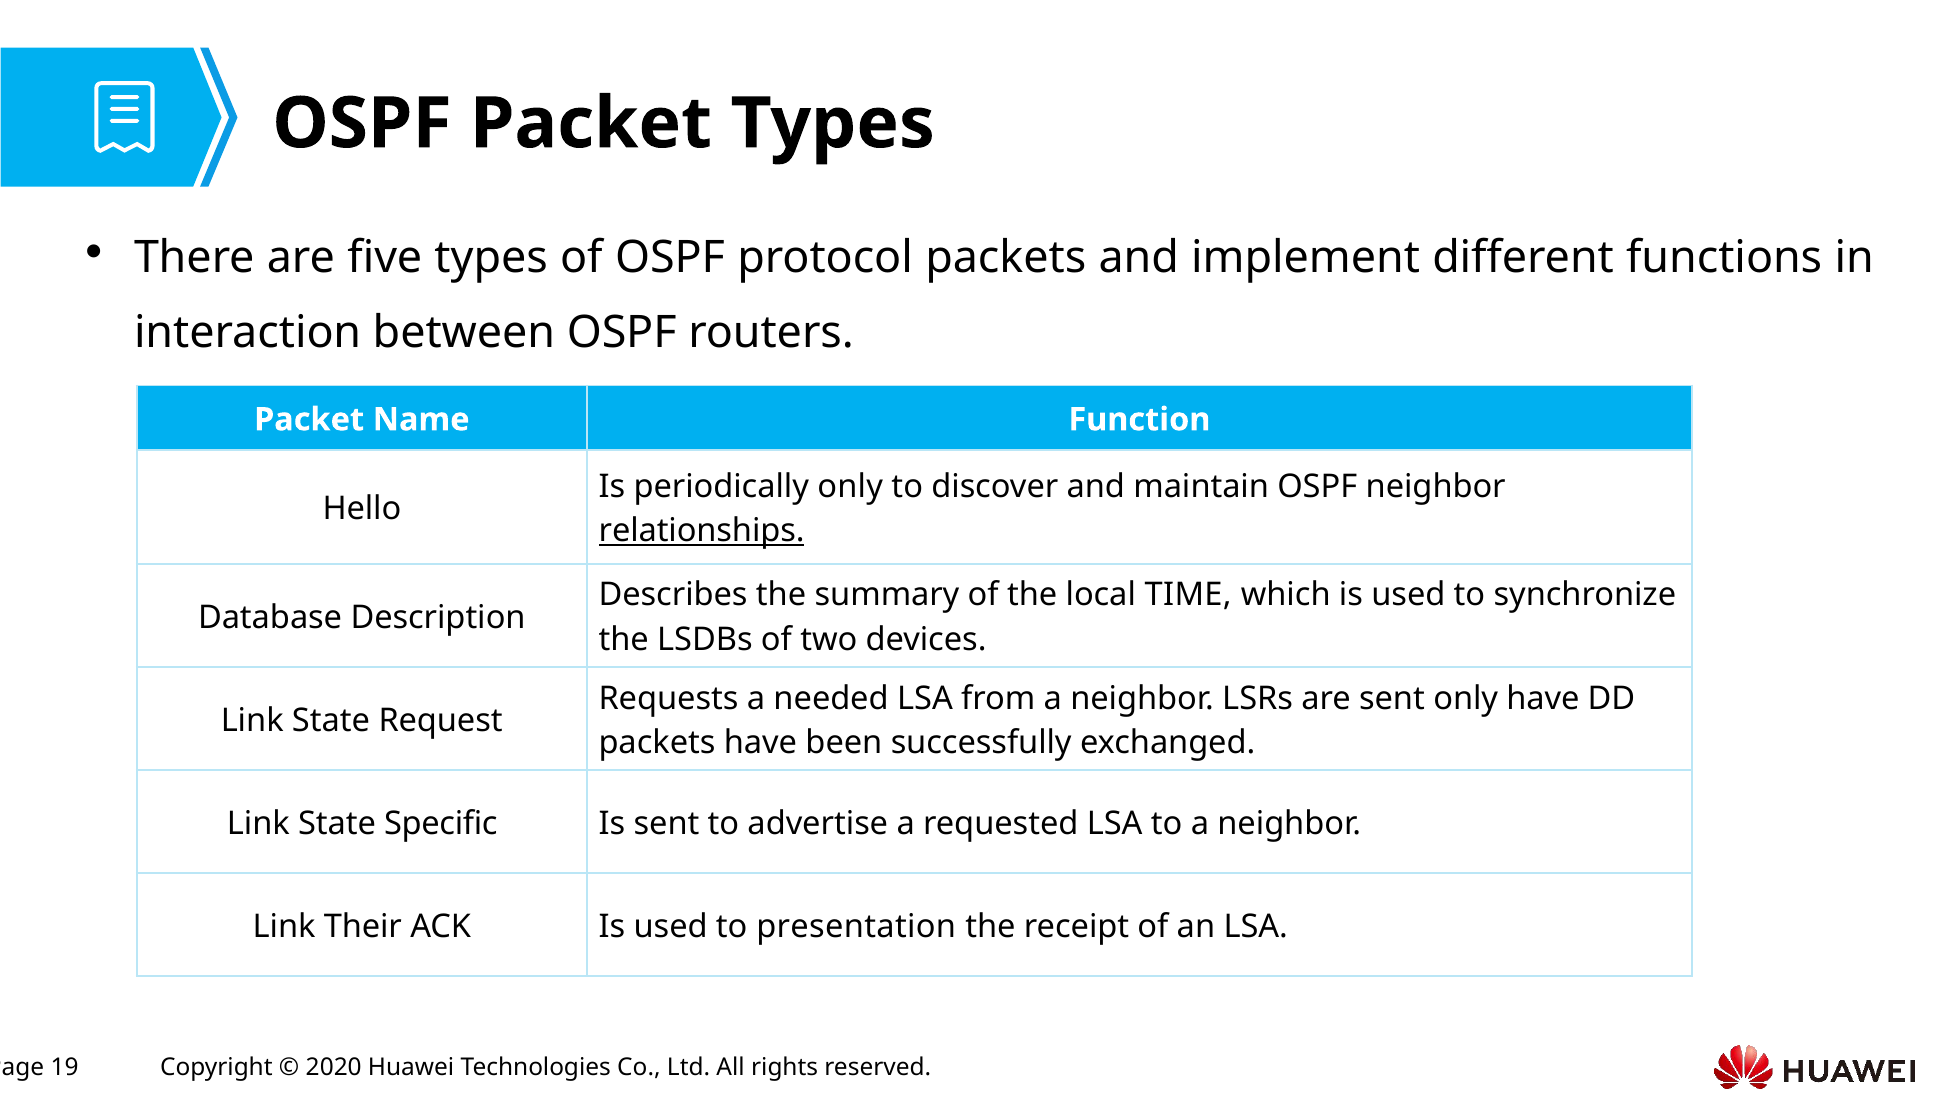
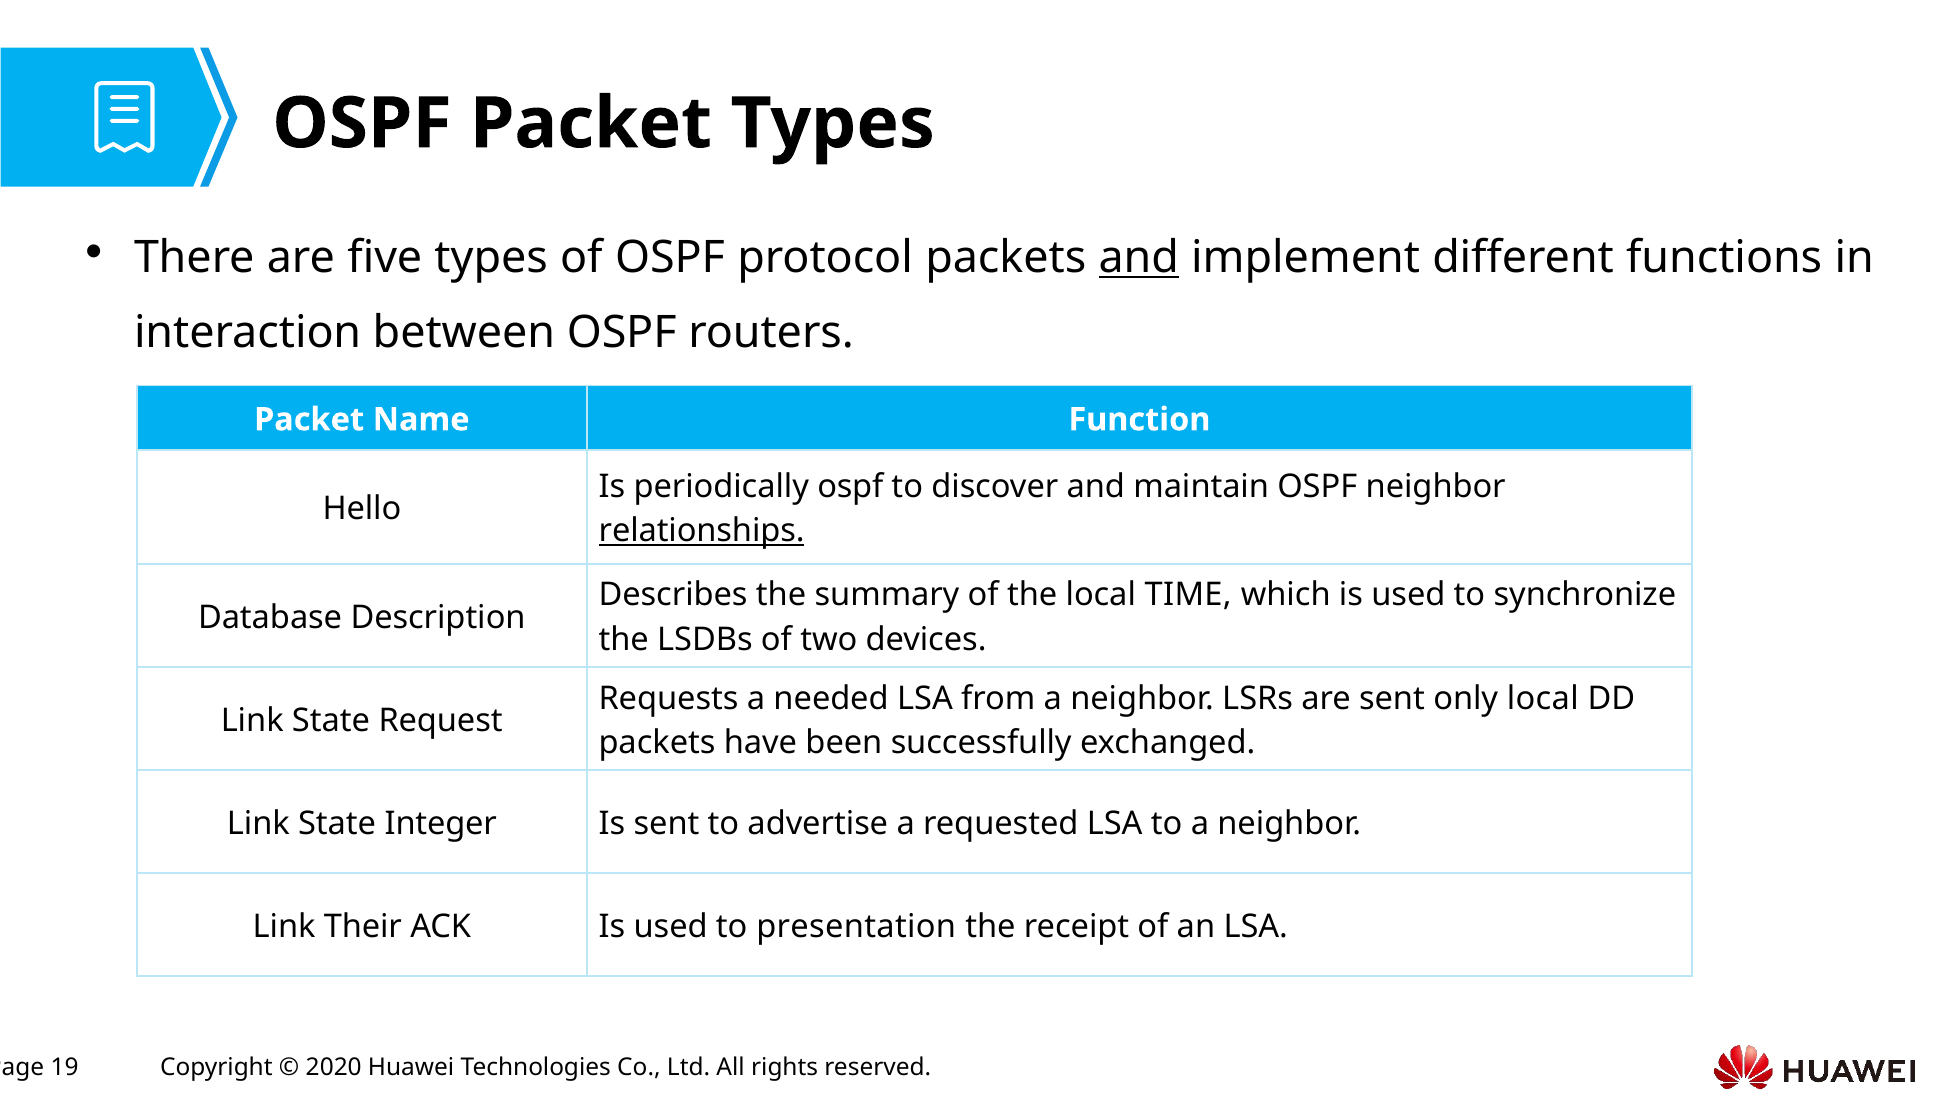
and underline: none -> present (1139, 258)
periodically only: only -> ospf (850, 487)
only have: have -> local (1543, 698)
Specific: Specific -> Integer (441, 823)
